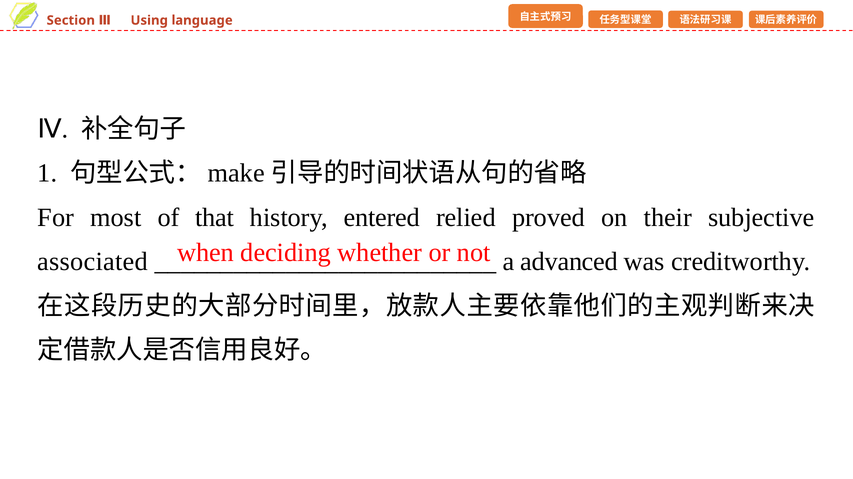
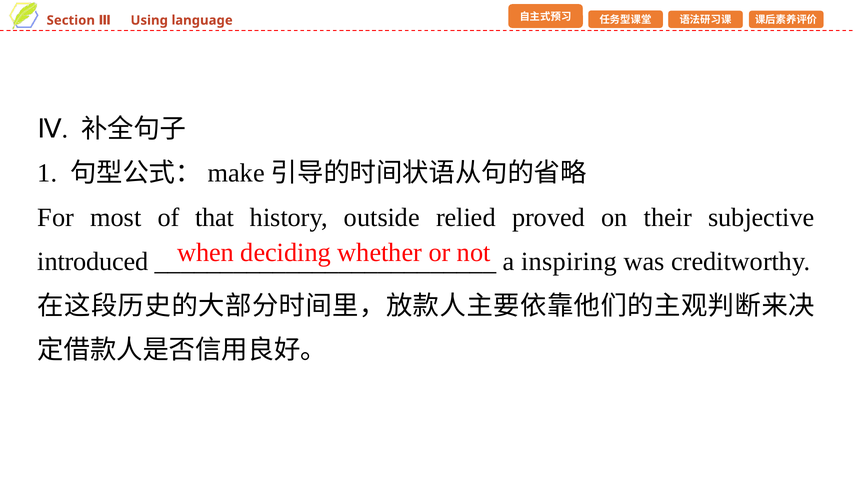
entered: entered -> outside (382, 218)
associated: associated -> introduced (93, 262)
advanced: advanced -> inspiring (569, 262)
